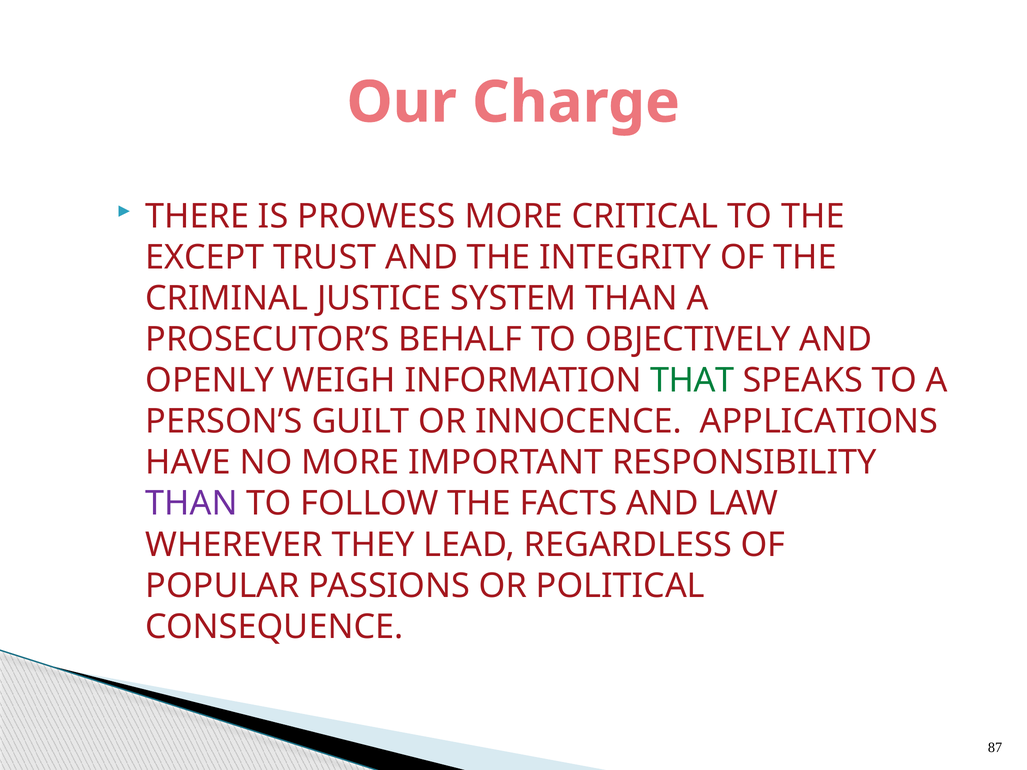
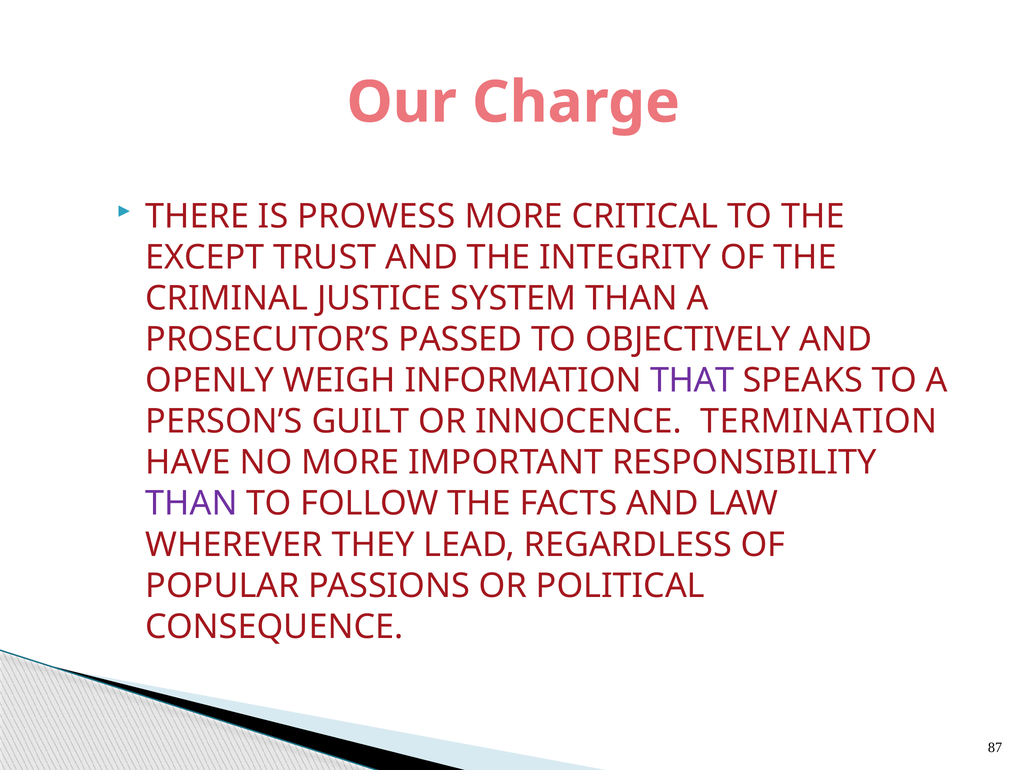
BEHALF: BEHALF -> PASSED (460, 340)
THAT colour: green -> purple (692, 381)
APPLICATIONS: APPLICATIONS -> TERMINATION (819, 422)
